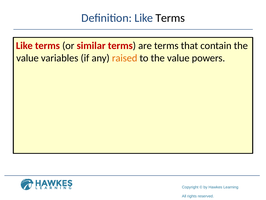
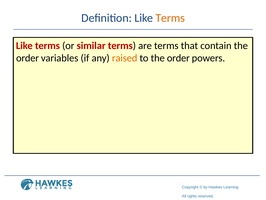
Terms colour: black -> orange (170, 18)
value: value -> order (28, 58)
to the value: value -> order (178, 58)
